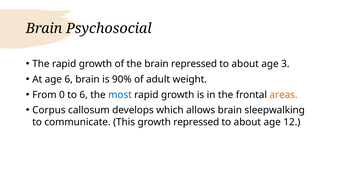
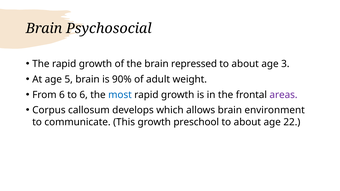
age 6: 6 -> 5 (69, 79)
From 0: 0 -> 6 (62, 95)
areas colour: orange -> purple (284, 95)
sleepwalking: sleepwalking -> environment (275, 110)
growth repressed: repressed -> preschool (196, 122)
12: 12 -> 22 (292, 122)
